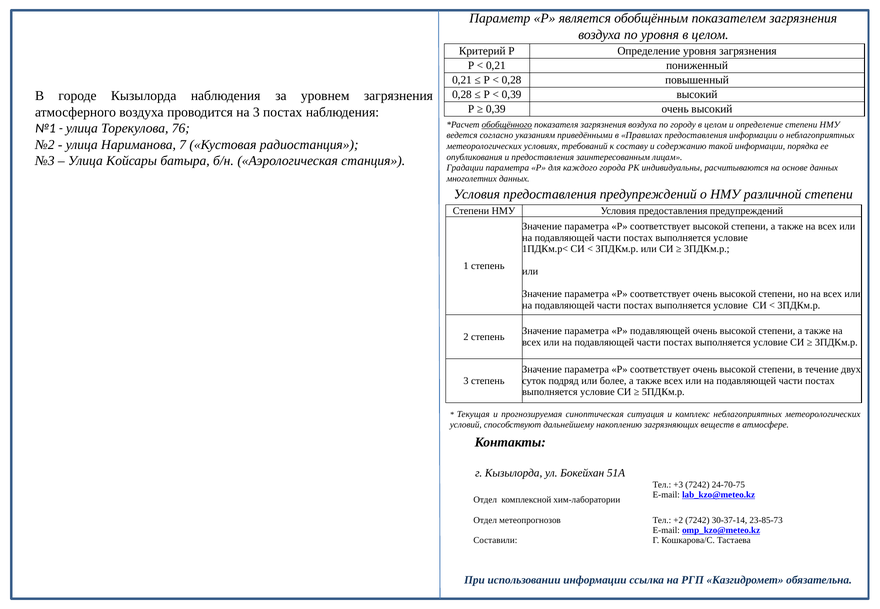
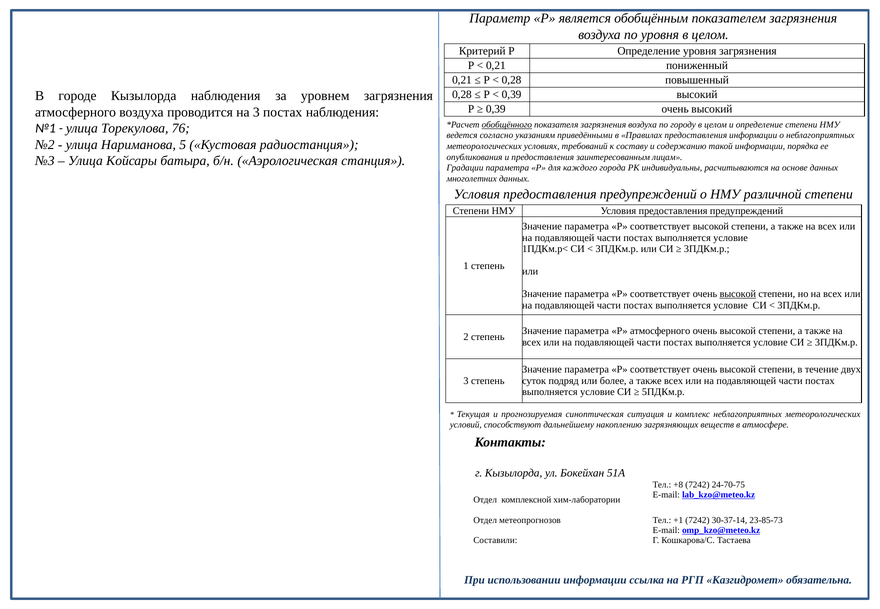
7: 7 -> 5 (183, 145)
высокой underline: none -> present (738, 294)
Р подавляющей: подавляющей -> атмосферного (660, 331)
+3: +3 -> +8 (678, 485)
+2: +2 -> +1 (678, 521)
